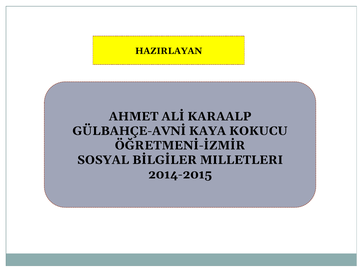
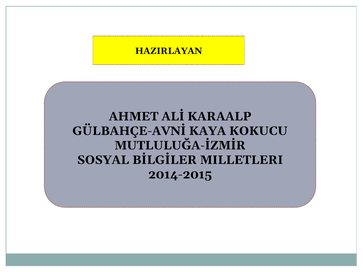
ÖĞRETMENİ-İZMİR: ÖĞRETMENİ-İZMİR -> MUTLULUĞA-İZMİR (180, 146)
